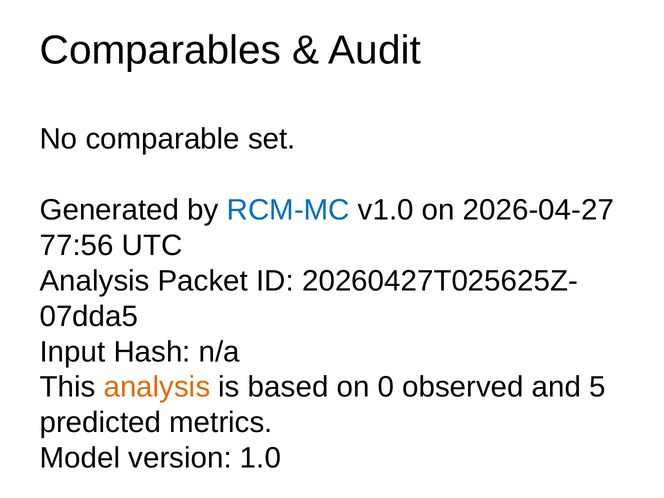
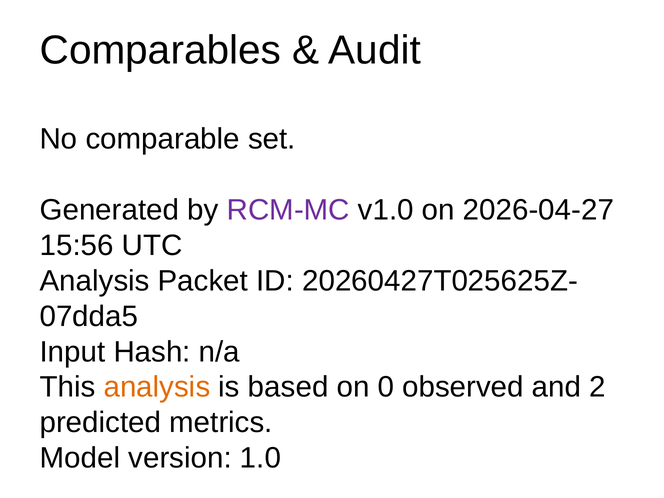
RCM-MC colour: blue -> purple (288, 210)
77:56: 77:56 -> 15:56 (77, 246)
5: 5 -> 2 (598, 387)
